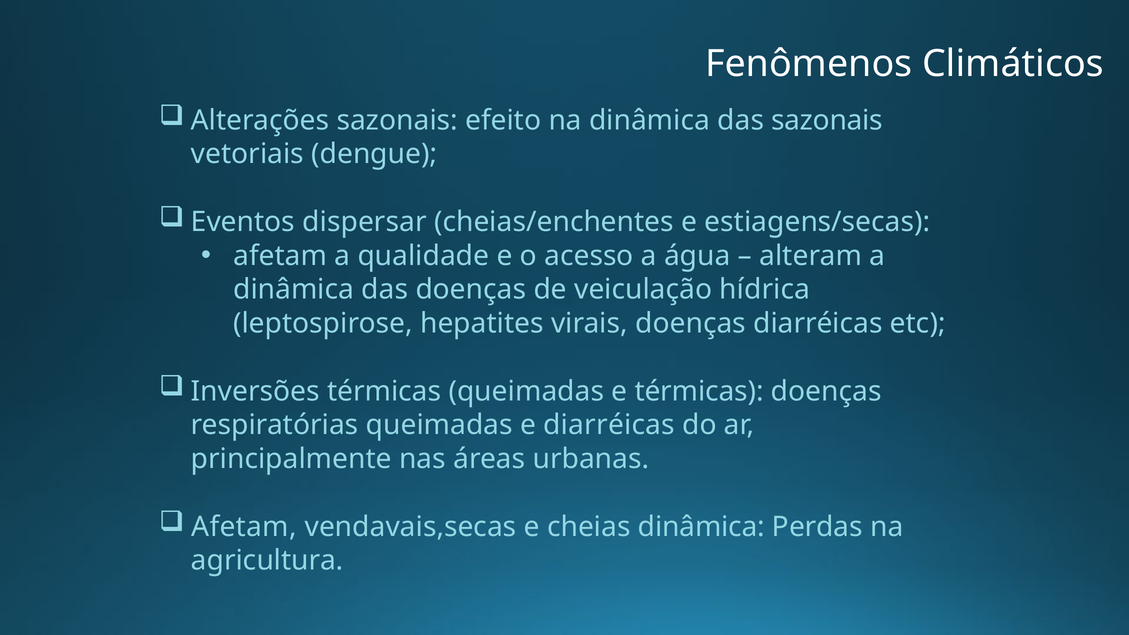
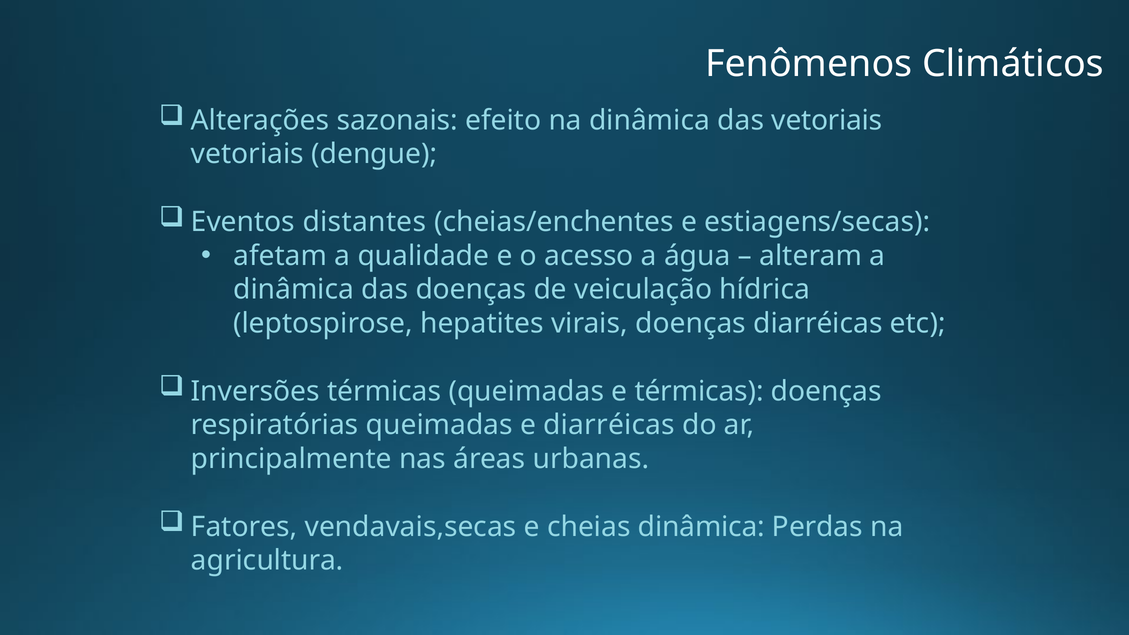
das sazonais: sazonais -> vetoriais (827, 120)
dispersar: dispersar -> distantes (364, 222)
Afetam: Afetam -> Fatores (244, 527)
